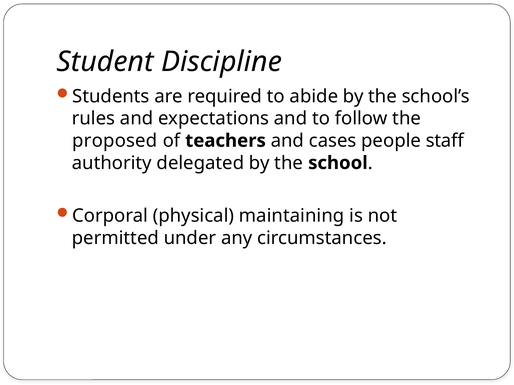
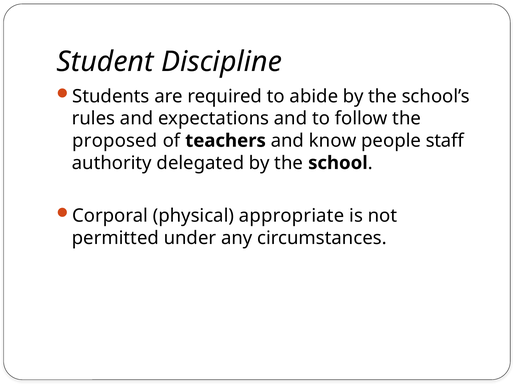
cases: cases -> know (333, 141)
maintaining: maintaining -> appropriate (292, 216)
